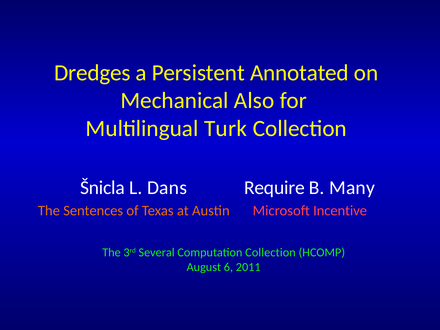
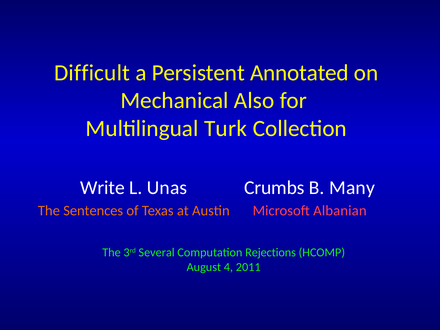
Dredges: Dredges -> Difficult (92, 73)
Šnicla: Šnicla -> Write (102, 188)
Dans: Dans -> Unas (167, 188)
Require: Require -> Crumbs (274, 188)
Incentive: Incentive -> Albanian (340, 211)
Computation Collection: Collection -> Rejections (271, 252)
6: 6 -> 4 (228, 267)
